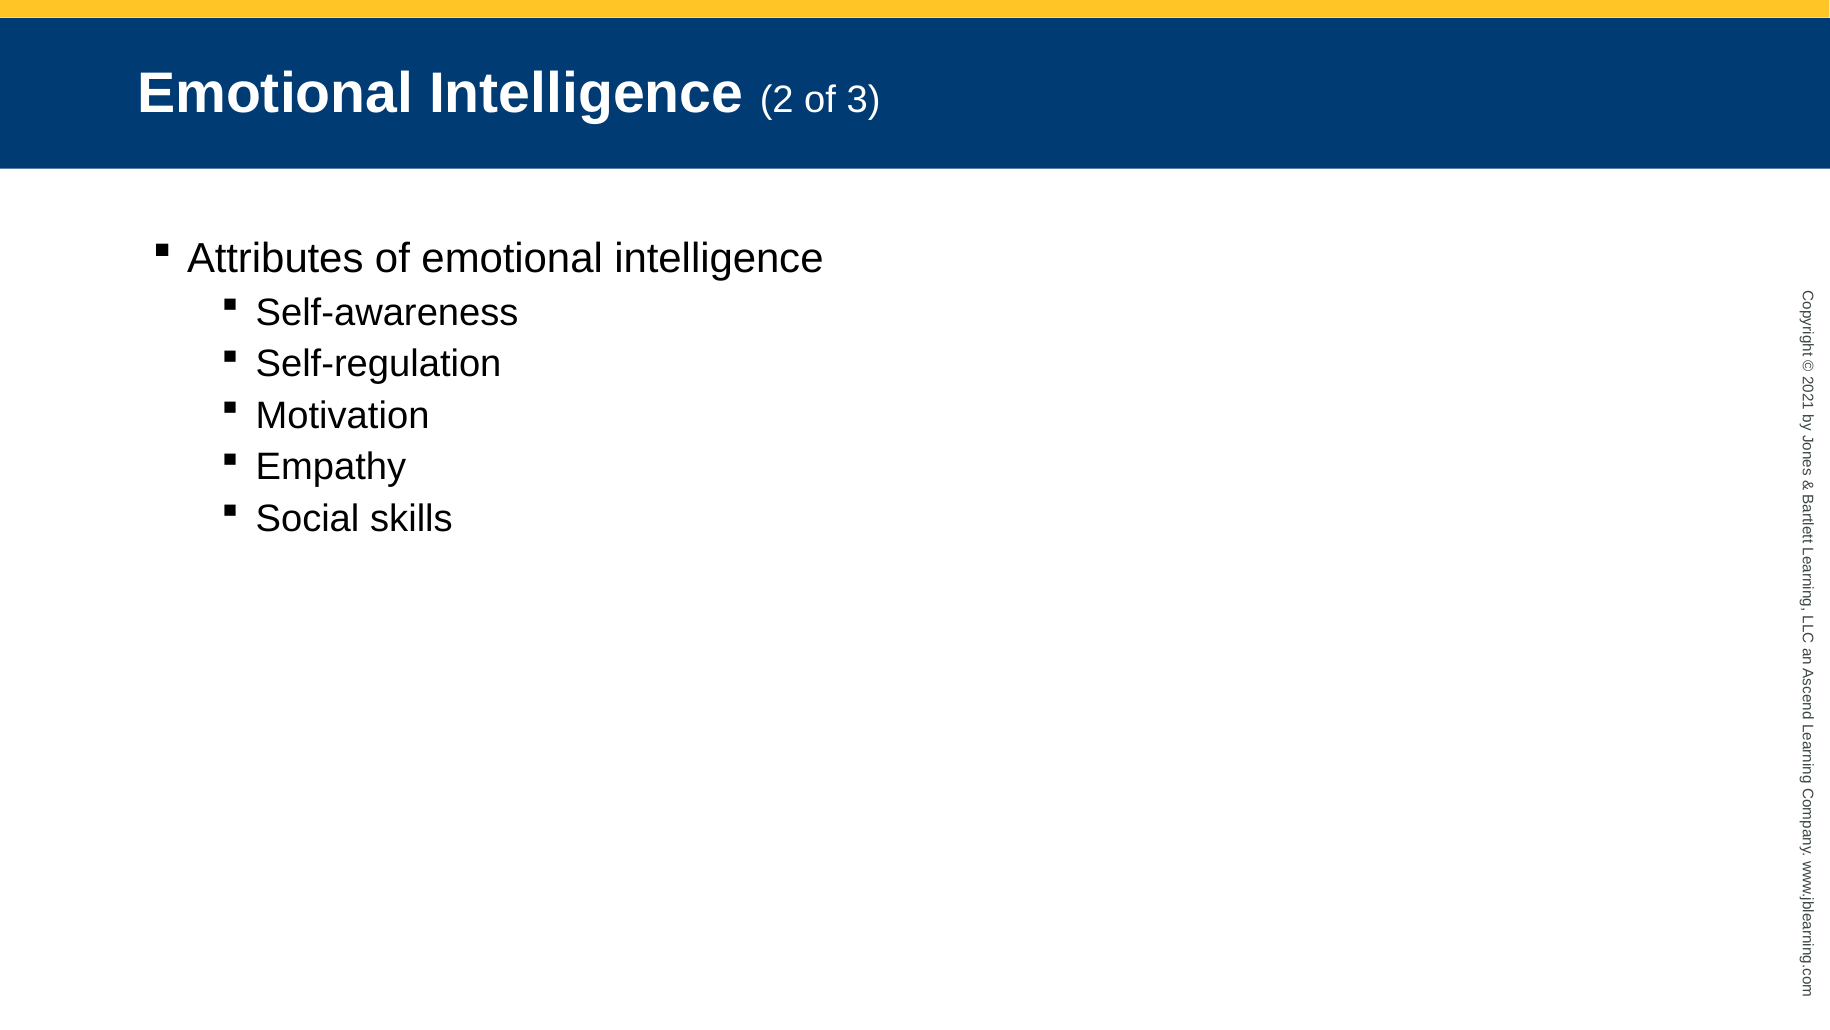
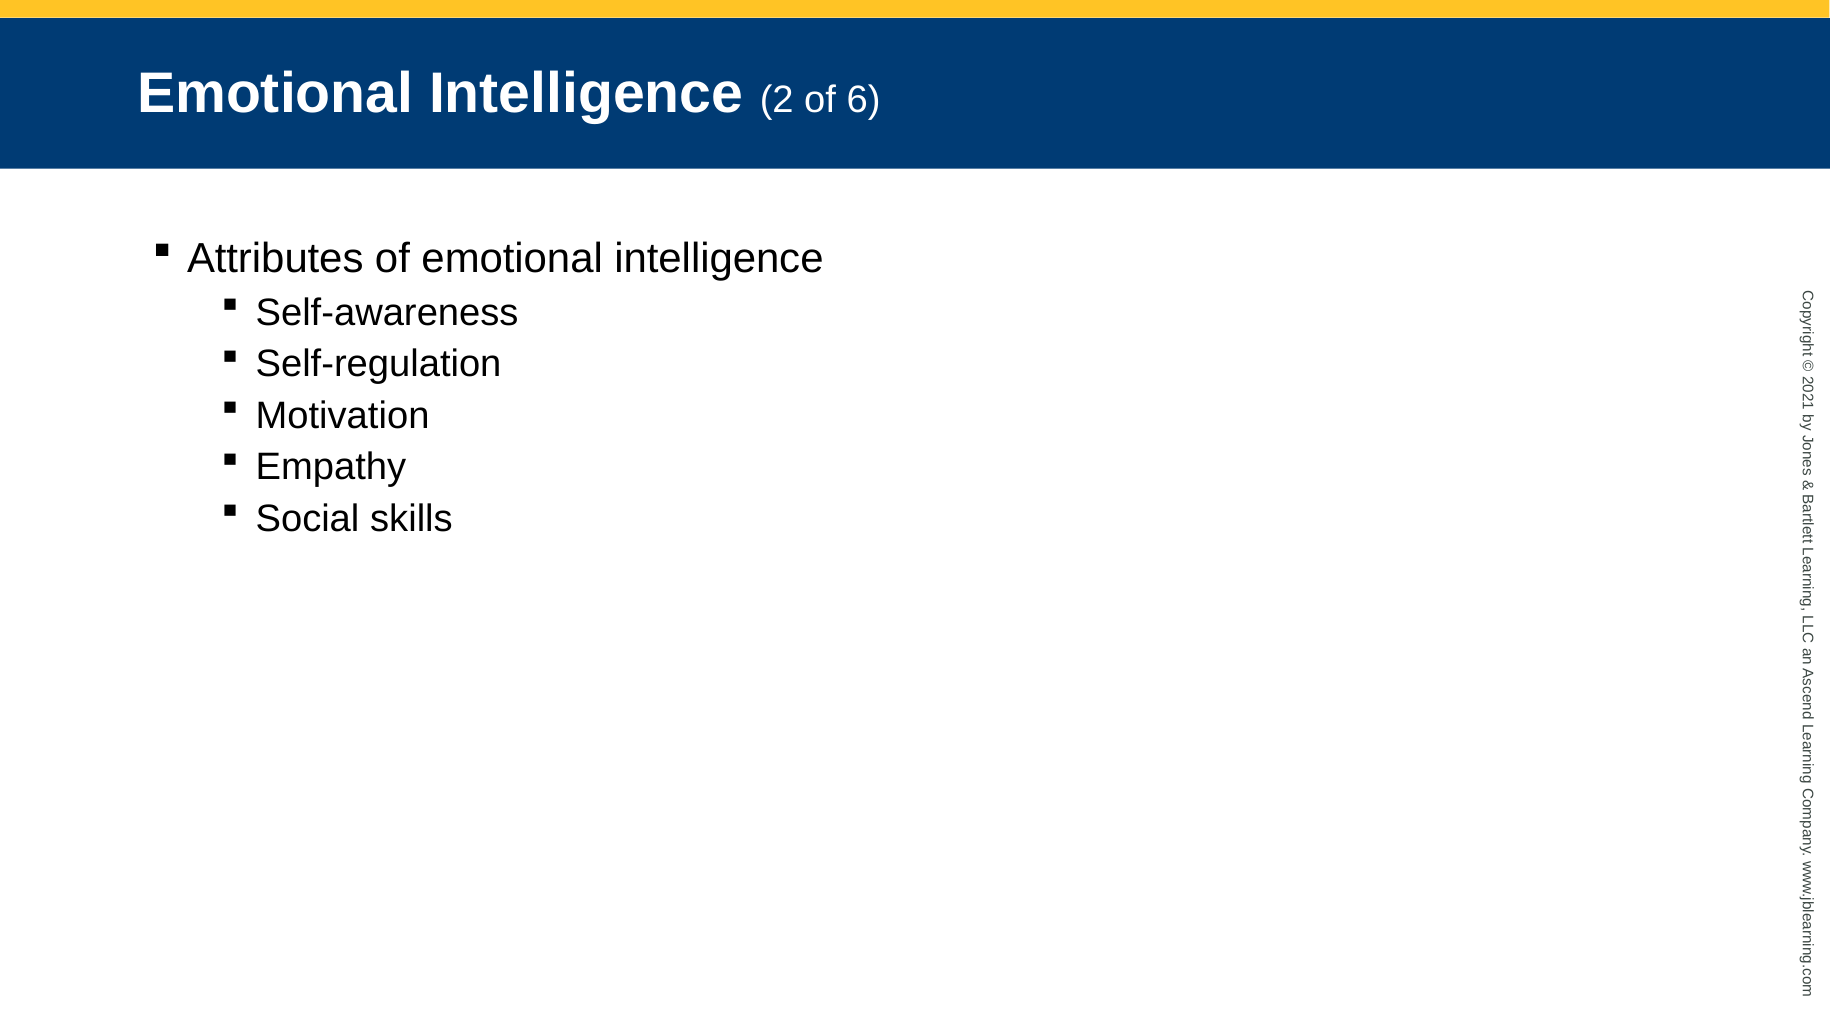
3: 3 -> 6 (864, 100)
